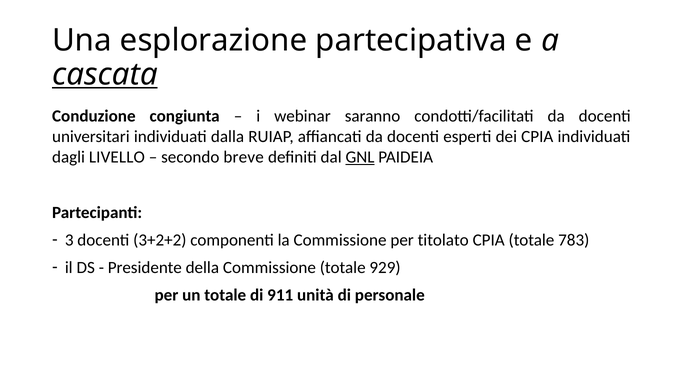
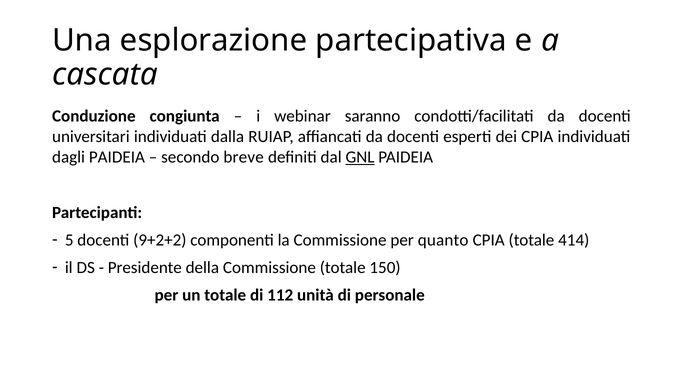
cascata underline: present -> none (105, 74)
dagli LIVELLO: LIVELLO -> PAIDEIA (117, 157)
3: 3 -> 5 (69, 240)
3+2+2: 3+2+2 -> 9+2+2 (160, 240)
titolato: titolato -> quanto (443, 240)
783: 783 -> 414 (574, 240)
929: 929 -> 150 (385, 268)
911: 911 -> 112 (280, 295)
